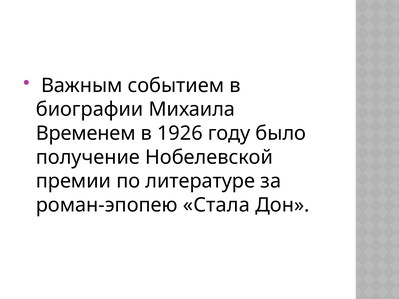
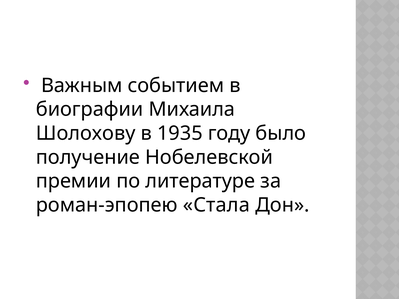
Временем: Временем -> Шолохову (86, 133)
1926: 1926 -> 1935 (180, 133)
